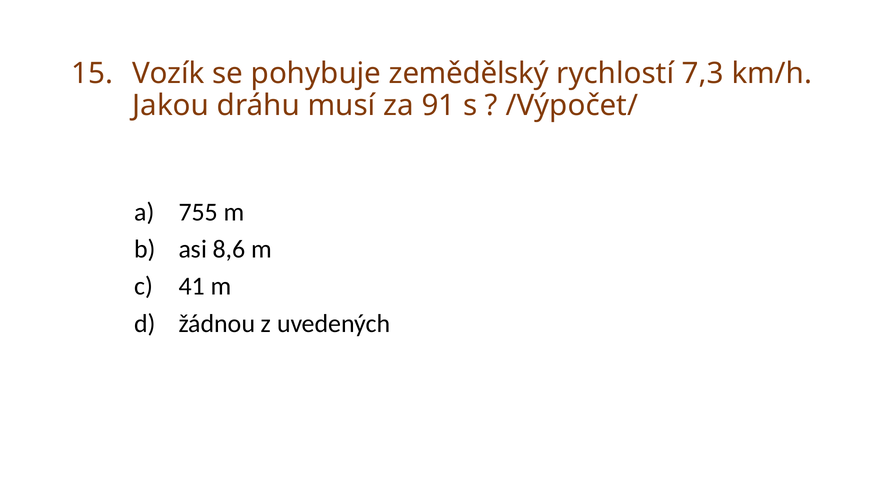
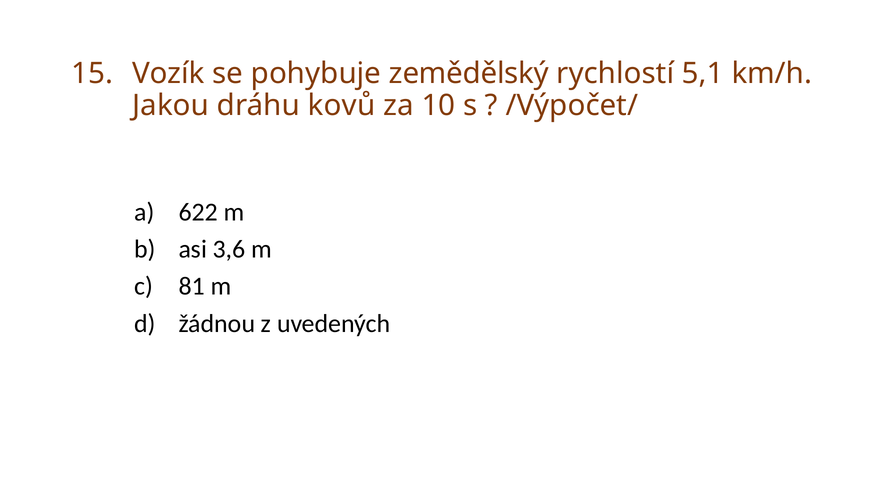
7,3: 7,3 -> 5,1 (703, 73)
musí: musí -> kovů (341, 105)
91: 91 -> 10 (438, 105)
755: 755 -> 622 (198, 212)
8,6: 8,6 -> 3,6 (229, 250)
41: 41 -> 81 (192, 287)
